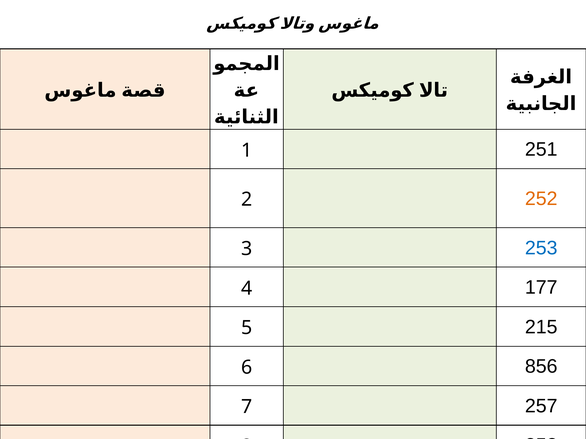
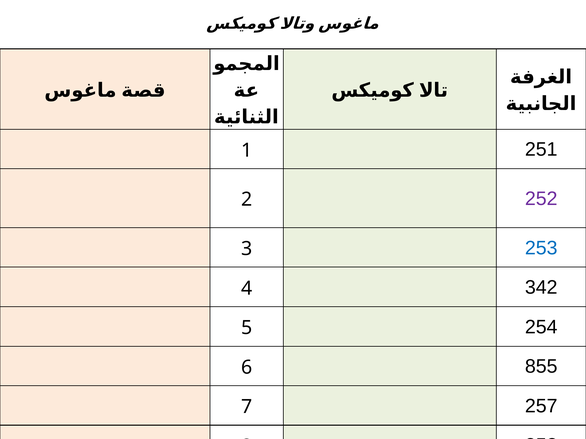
252 colour: orange -> purple (541, 199)
177: 177 -> 342 (541, 288)
215: 215 -> 254 (541, 327)
856: 856 -> 855 (541, 367)
